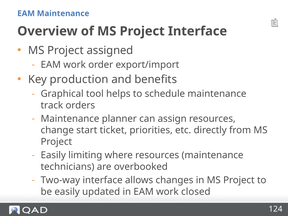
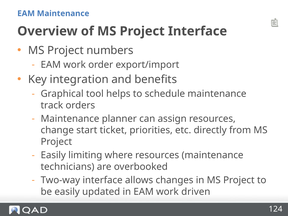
assigned: assigned -> numbers (110, 50)
production: production -> integration (79, 79)
closed: closed -> driven (196, 192)
